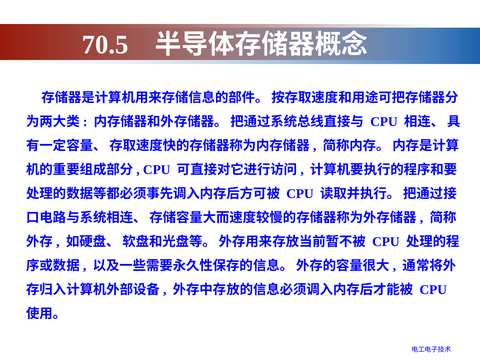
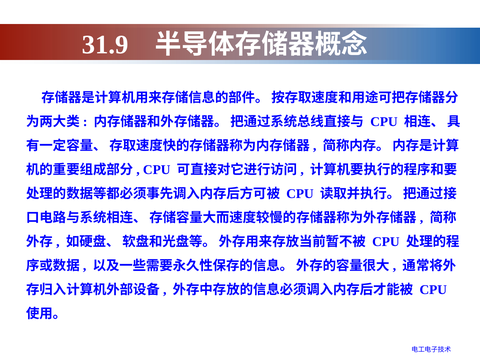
70.5: 70.5 -> 31.9 (105, 45)
